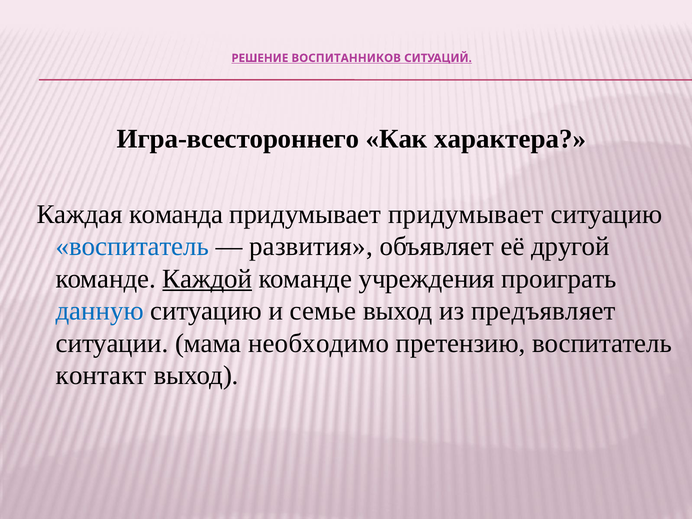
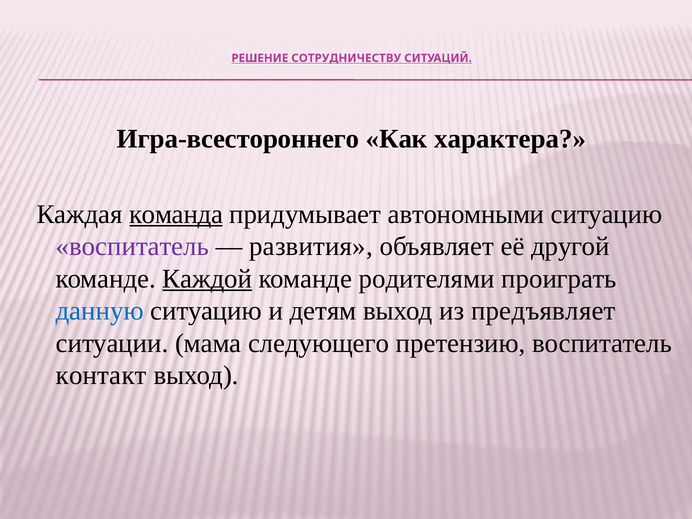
ВОСПИТАННИКОВ: ВОСПИТАННИКОВ -> СОТРУДНИЧЕСТВУ (346, 58)
команда underline: none -> present (176, 214)
придумывает придумывает: придумывает -> автономными (466, 214)
воспитатель colour: blue -> purple (132, 246)
учреждения: учреждения -> родителями (427, 279)
семье: семье -> детям (323, 311)
необходимо: необходимо -> следующего (319, 343)
